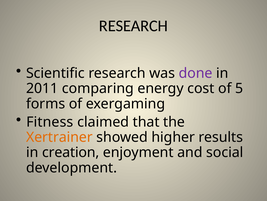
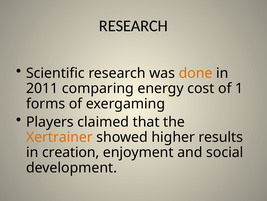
done colour: purple -> orange (196, 73)
5: 5 -> 1 (239, 88)
Fitness: Fitness -> Players (50, 122)
